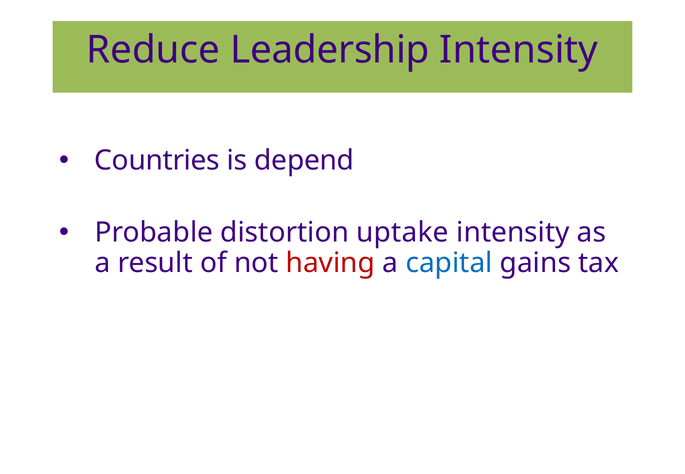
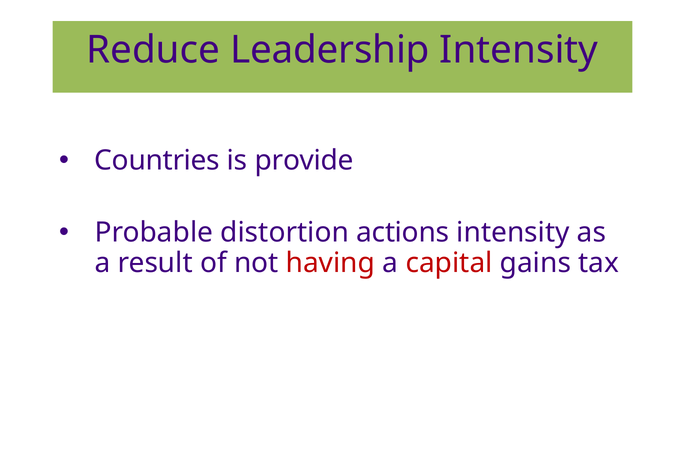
depend: depend -> provide (304, 161)
uptake: uptake -> actions (403, 233)
capital colour: blue -> red (449, 263)
